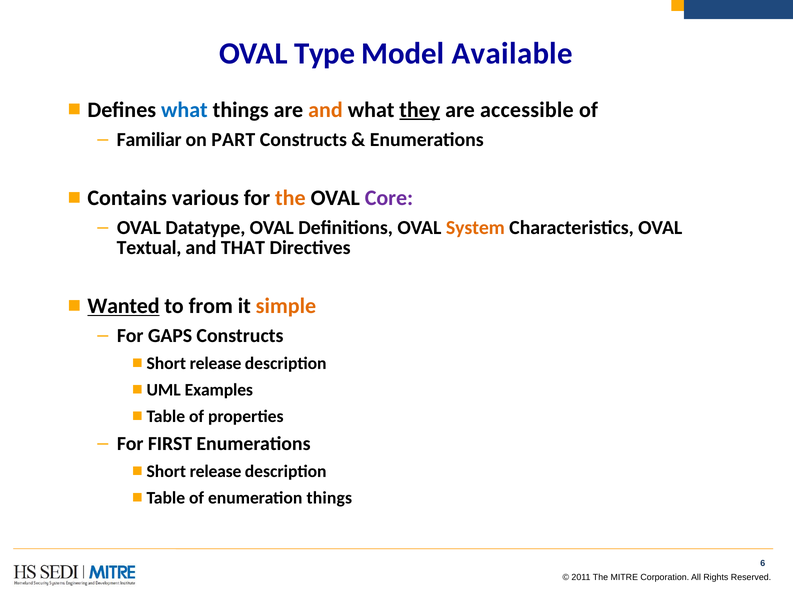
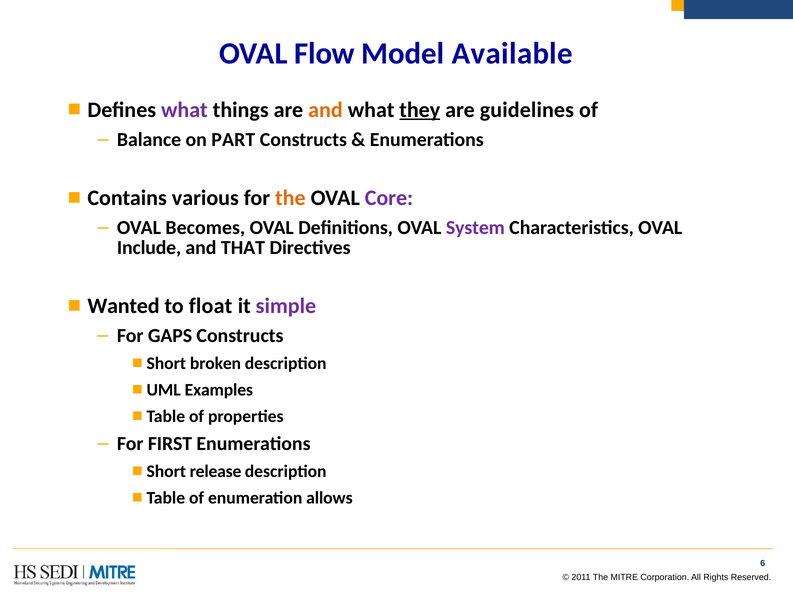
Type: Type -> Flow (325, 54)
what colour: blue -> purple (184, 110)
accessible: accessible -> guidelines (527, 110)
Familiar: Familiar -> Balance (149, 140)
Datatype: Datatype -> Becomes (205, 228)
System colour: orange -> purple (475, 228)
Textual: Textual -> Include (149, 248)
Wanted underline: present -> none (123, 306)
from: from -> float (211, 306)
simple colour: orange -> purple (286, 306)
release: release -> broken (216, 363)
enumeration things: things -> allows (329, 498)
